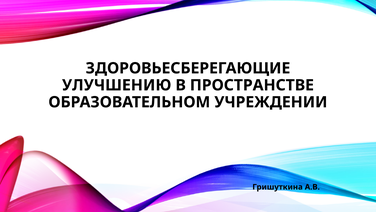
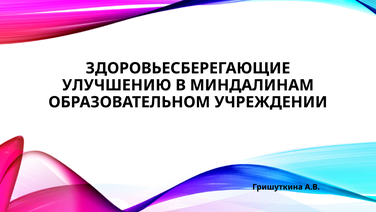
ПРОСТРАНСТВЕ: ПРОСТРАНСТВЕ -> МИНДАЛИНАМ (252, 85)
